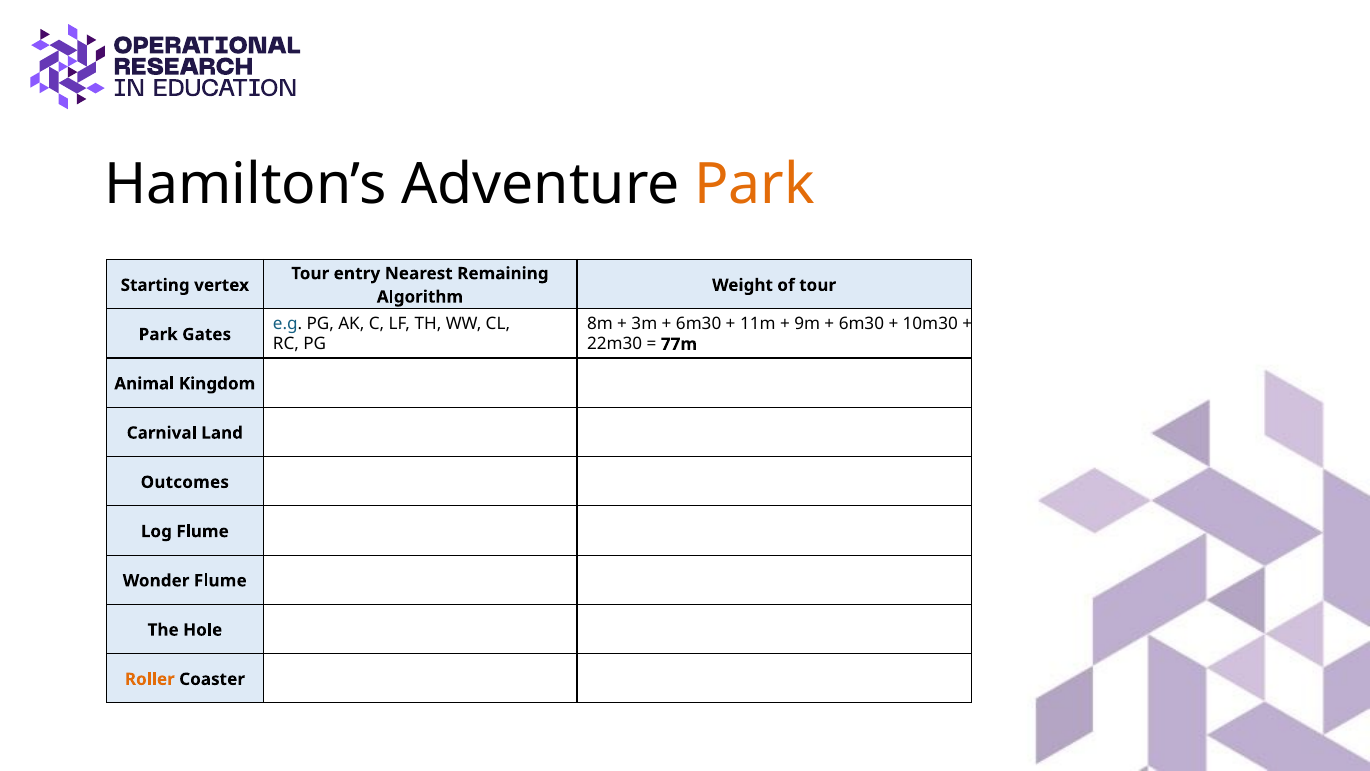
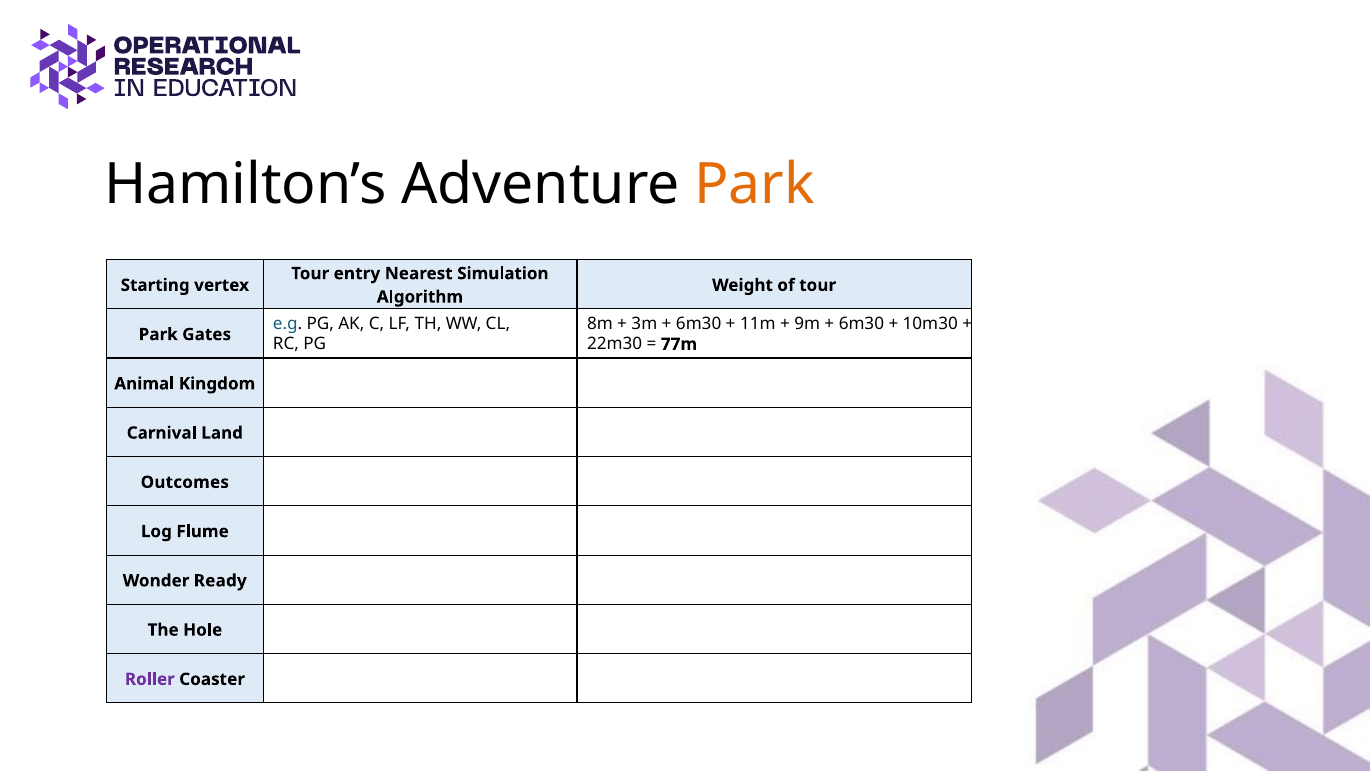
Remaining: Remaining -> Simulation (503, 273)
Wonder Flume: Flume -> Ready (220, 580)
Roller colour: orange -> purple (150, 679)
